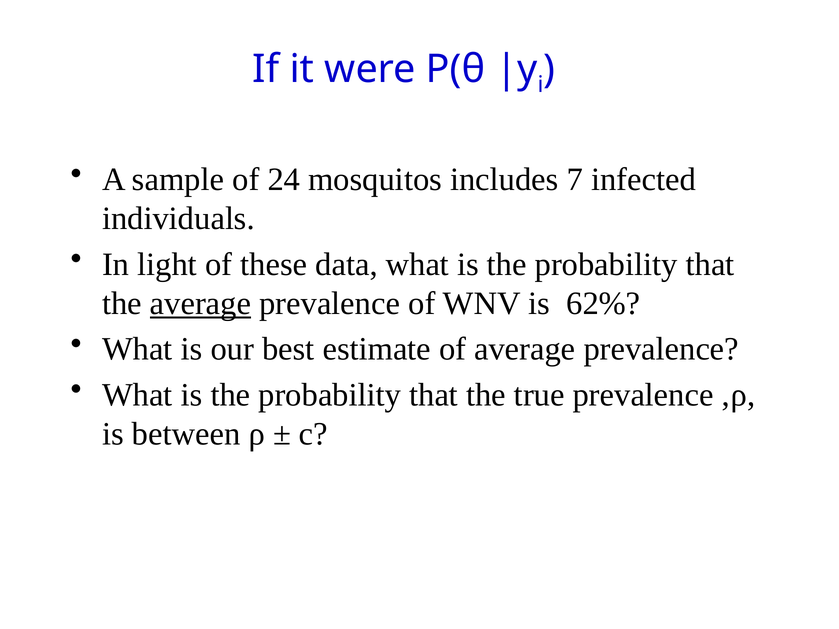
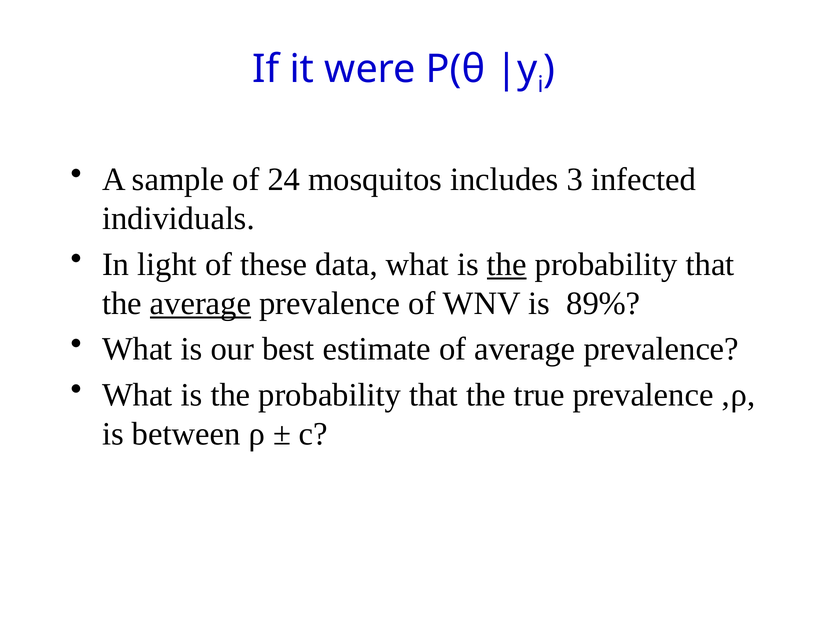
7: 7 -> 3 (575, 179)
the underline: none -> present (507, 264)
62%: 62% -> 89% (603, 304)
